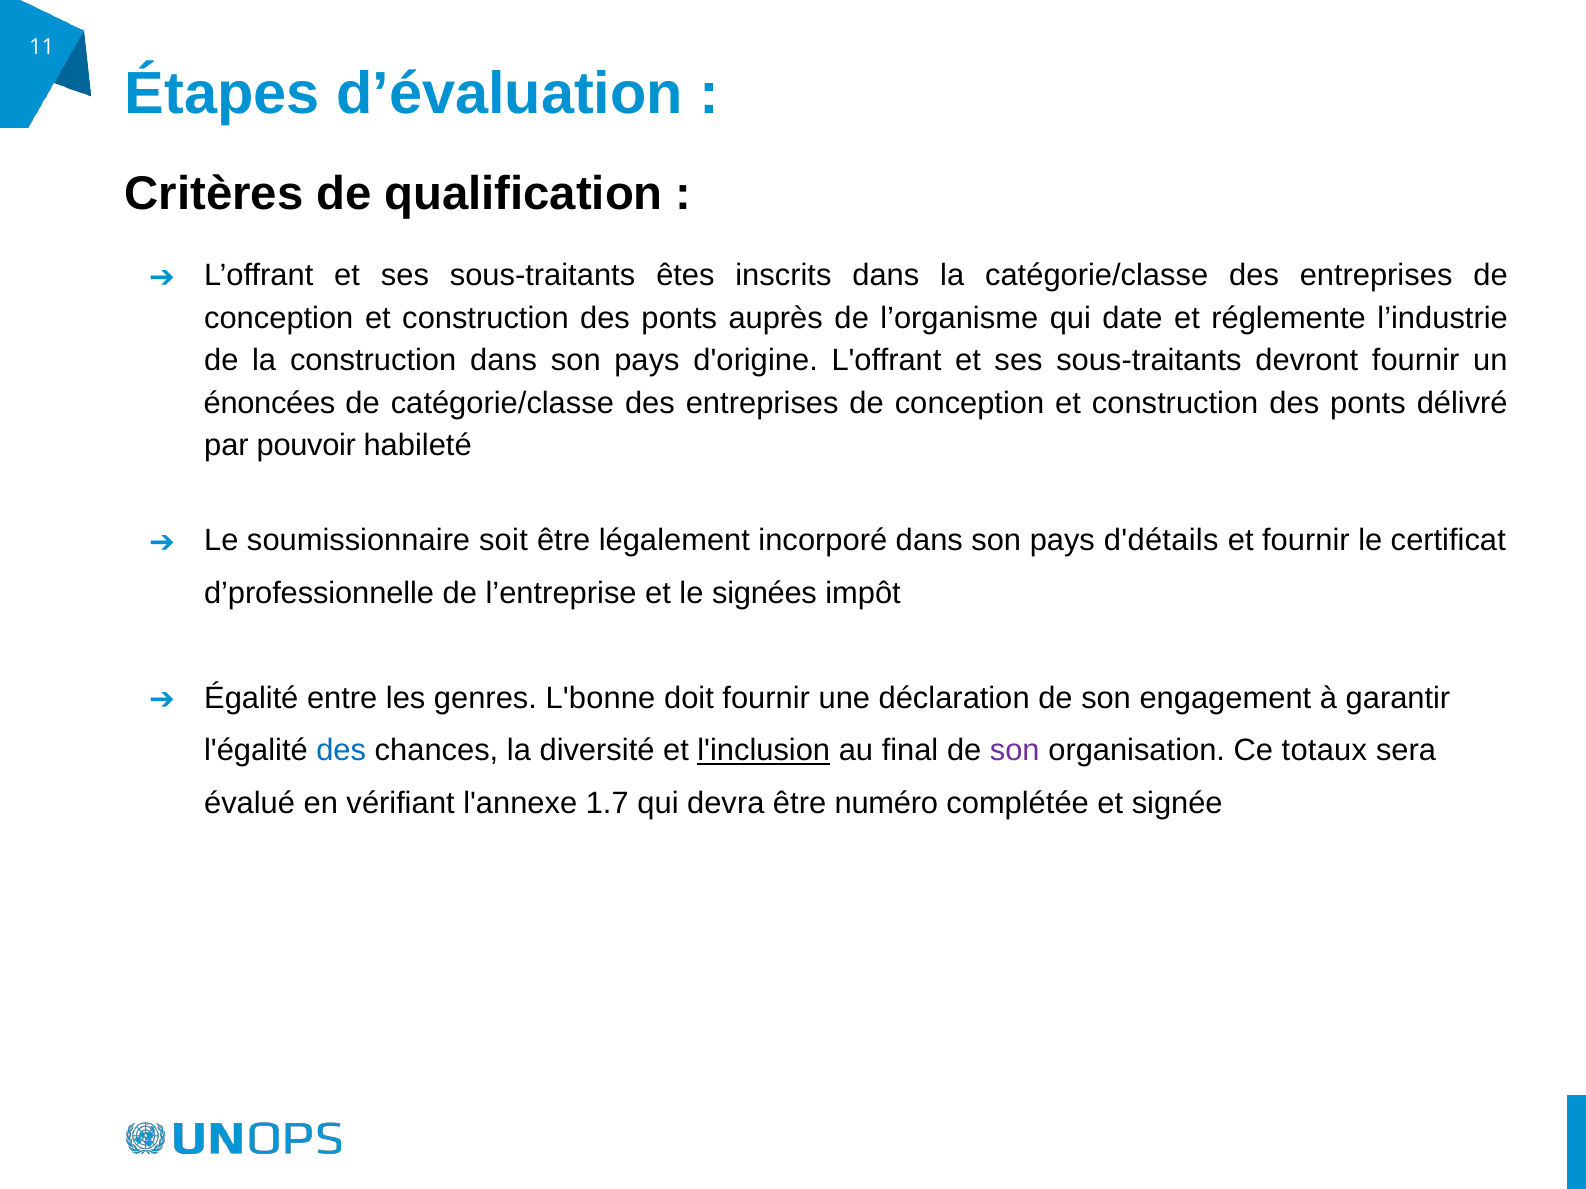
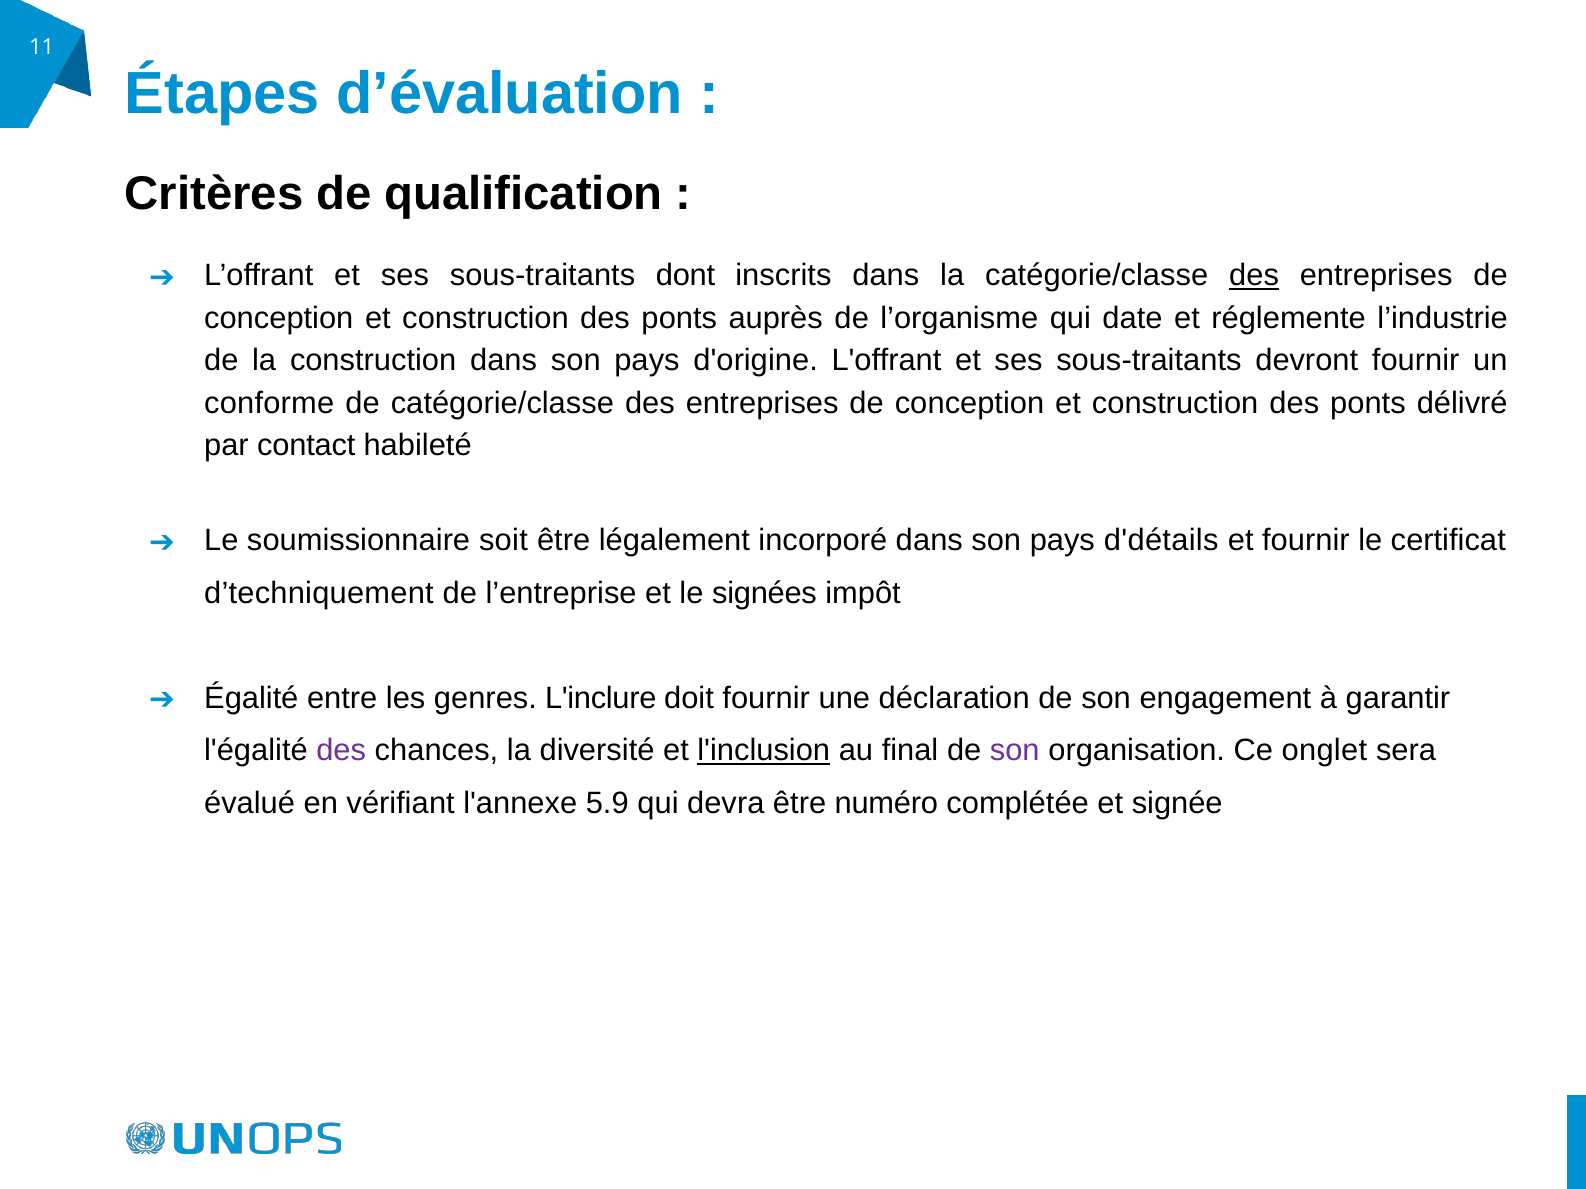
êtes: êtes -> dont (686, 275)
des underline: none -> present (1254, 275)
énoncées: énoncées -> conforme (269, 403)
pouvoir: pouvoir -> contact (306, 446)
d’professionnelle: d’professionnelle -> d’techniquement (319, 593)
L'bonne: L'bonne -> L'inclure (601, 698)
des colour: blue -> purple (341, 751)
totaux: totaux -> onglet (1324, 751)
1.7: 1.7 -> 5.9 (607, 804)
